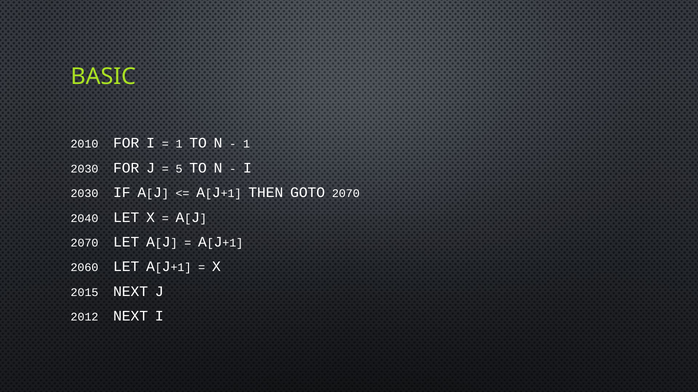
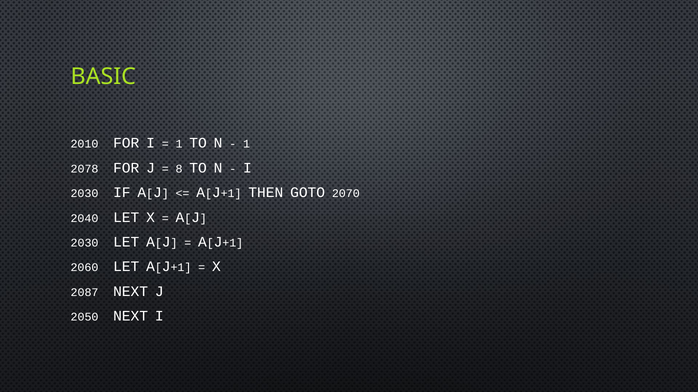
2030: 2030 -> 2078 (85, 169)
5: 5 -> 8 (179, 169)
2070: 2070 -> 2030 (85, 243)
2015: 2015 -> 2087 (85, 293)
2012: 2012 -> 2050 (85, 318)
